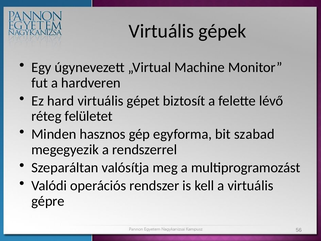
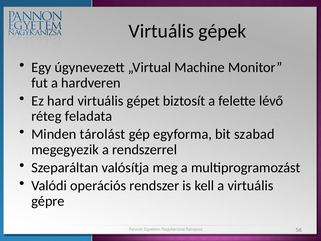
felületet: felületet -> feladata (89, 116)
hasznos: hasznos -> tárolást (102, 134)
